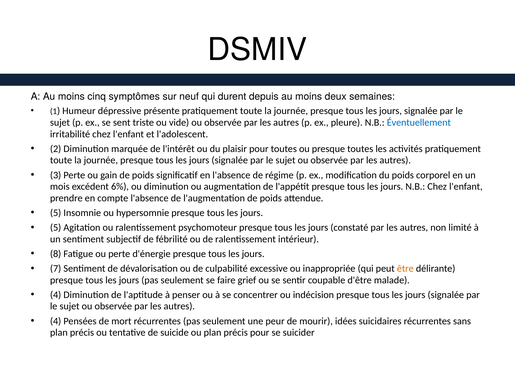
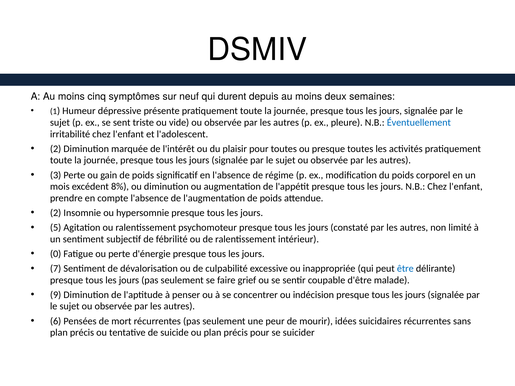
6%: 6% -> 8% (120, 187)
5: 5 -> 2 (56, 213)
8: 8 -> 0 (56, 254)
être colour: orange -> blue (405, 269)
4: 4 -> 9 (56, 295)
4: 4 -> 6 (56, 321)
